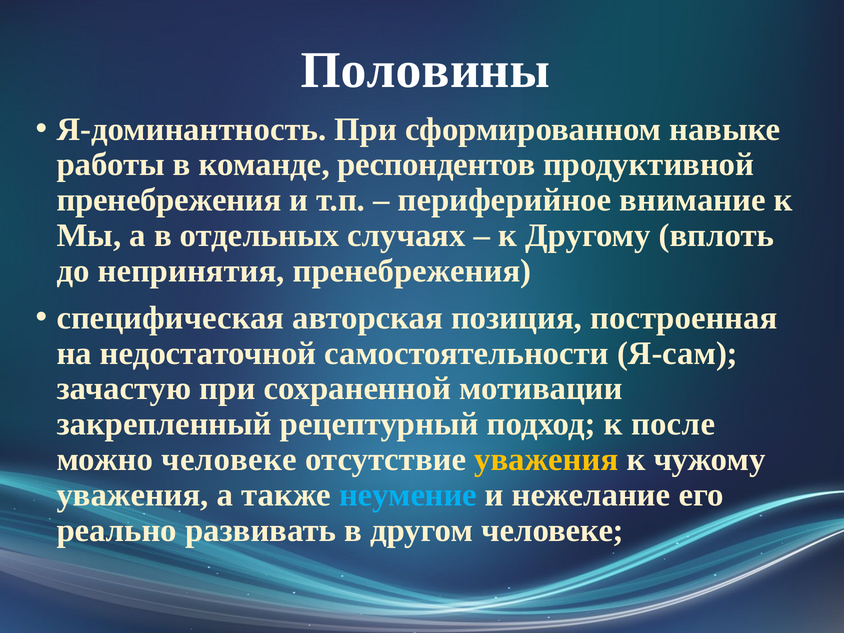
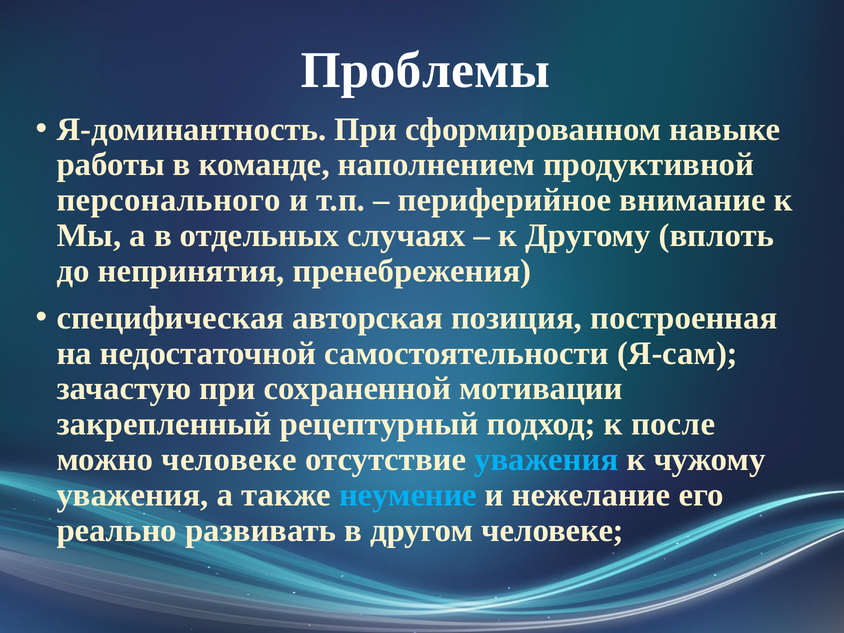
Половины: Половины -> Проблемы (425, 70)
респондентов: респондентов -> наполнением (436, 165)
пренебрежения: пренебрежения -> персонального (169, 200)
уважения colour: yellow -> light blue (546, 459)
